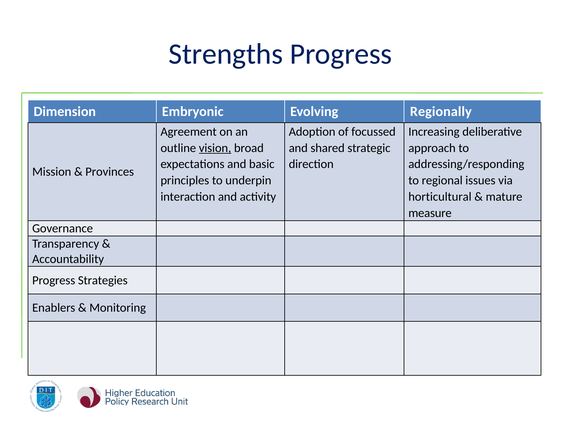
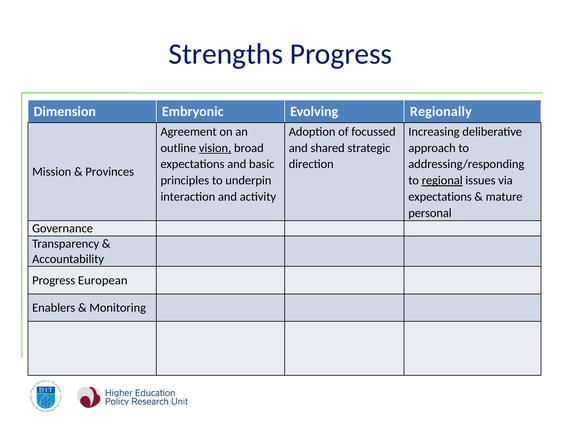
regional underline: none -> present (442, 180)
horticultural: horticultural -> expectations (440, 197)
measure: measure -> personal (430, 213)
Strategies: Strategies -> European (103, 280)
